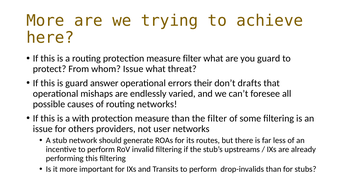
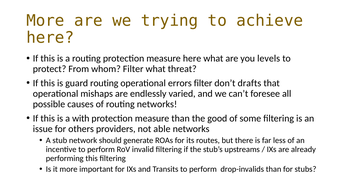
measure filter: filter -> here (192, 58)
you guard: guard -> levels (269, 58)
whom Issue: Issue -> Filter (133, 69)
guard answer: answer -> routing (104, 83)
errors their: their -> filter (203, 83)
the filter: filter -> good (217, 118)
user: user -> able (162, 129)
